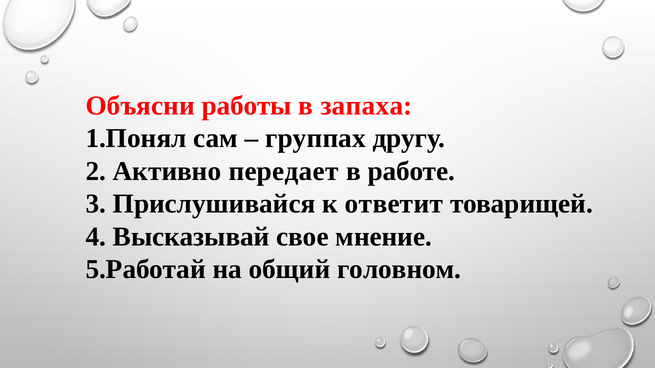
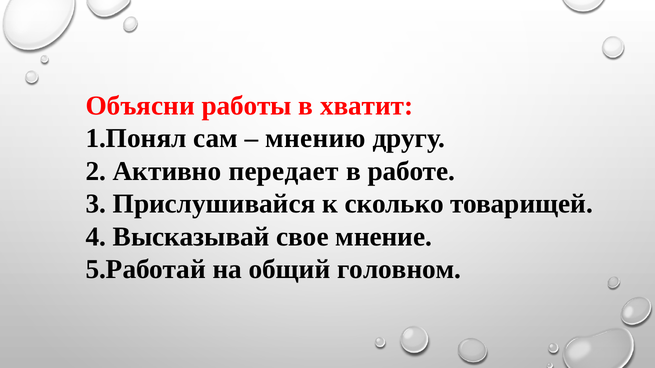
запаха: запаха -> хватит (367, 106)
группах: группах -> мнению (315, 139)
ответит: ответит -> сколько (394, 204)
